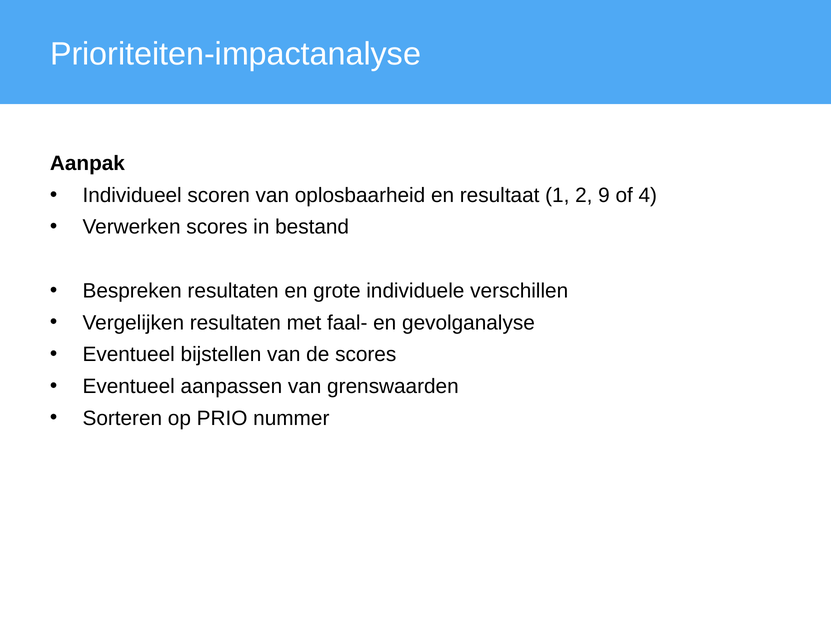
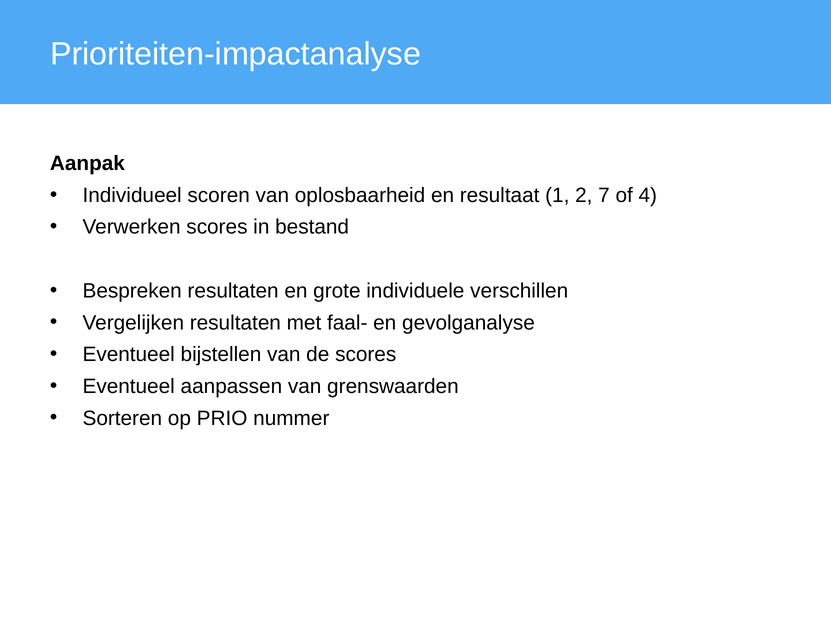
9: 9 -> 7 (604, 195)
